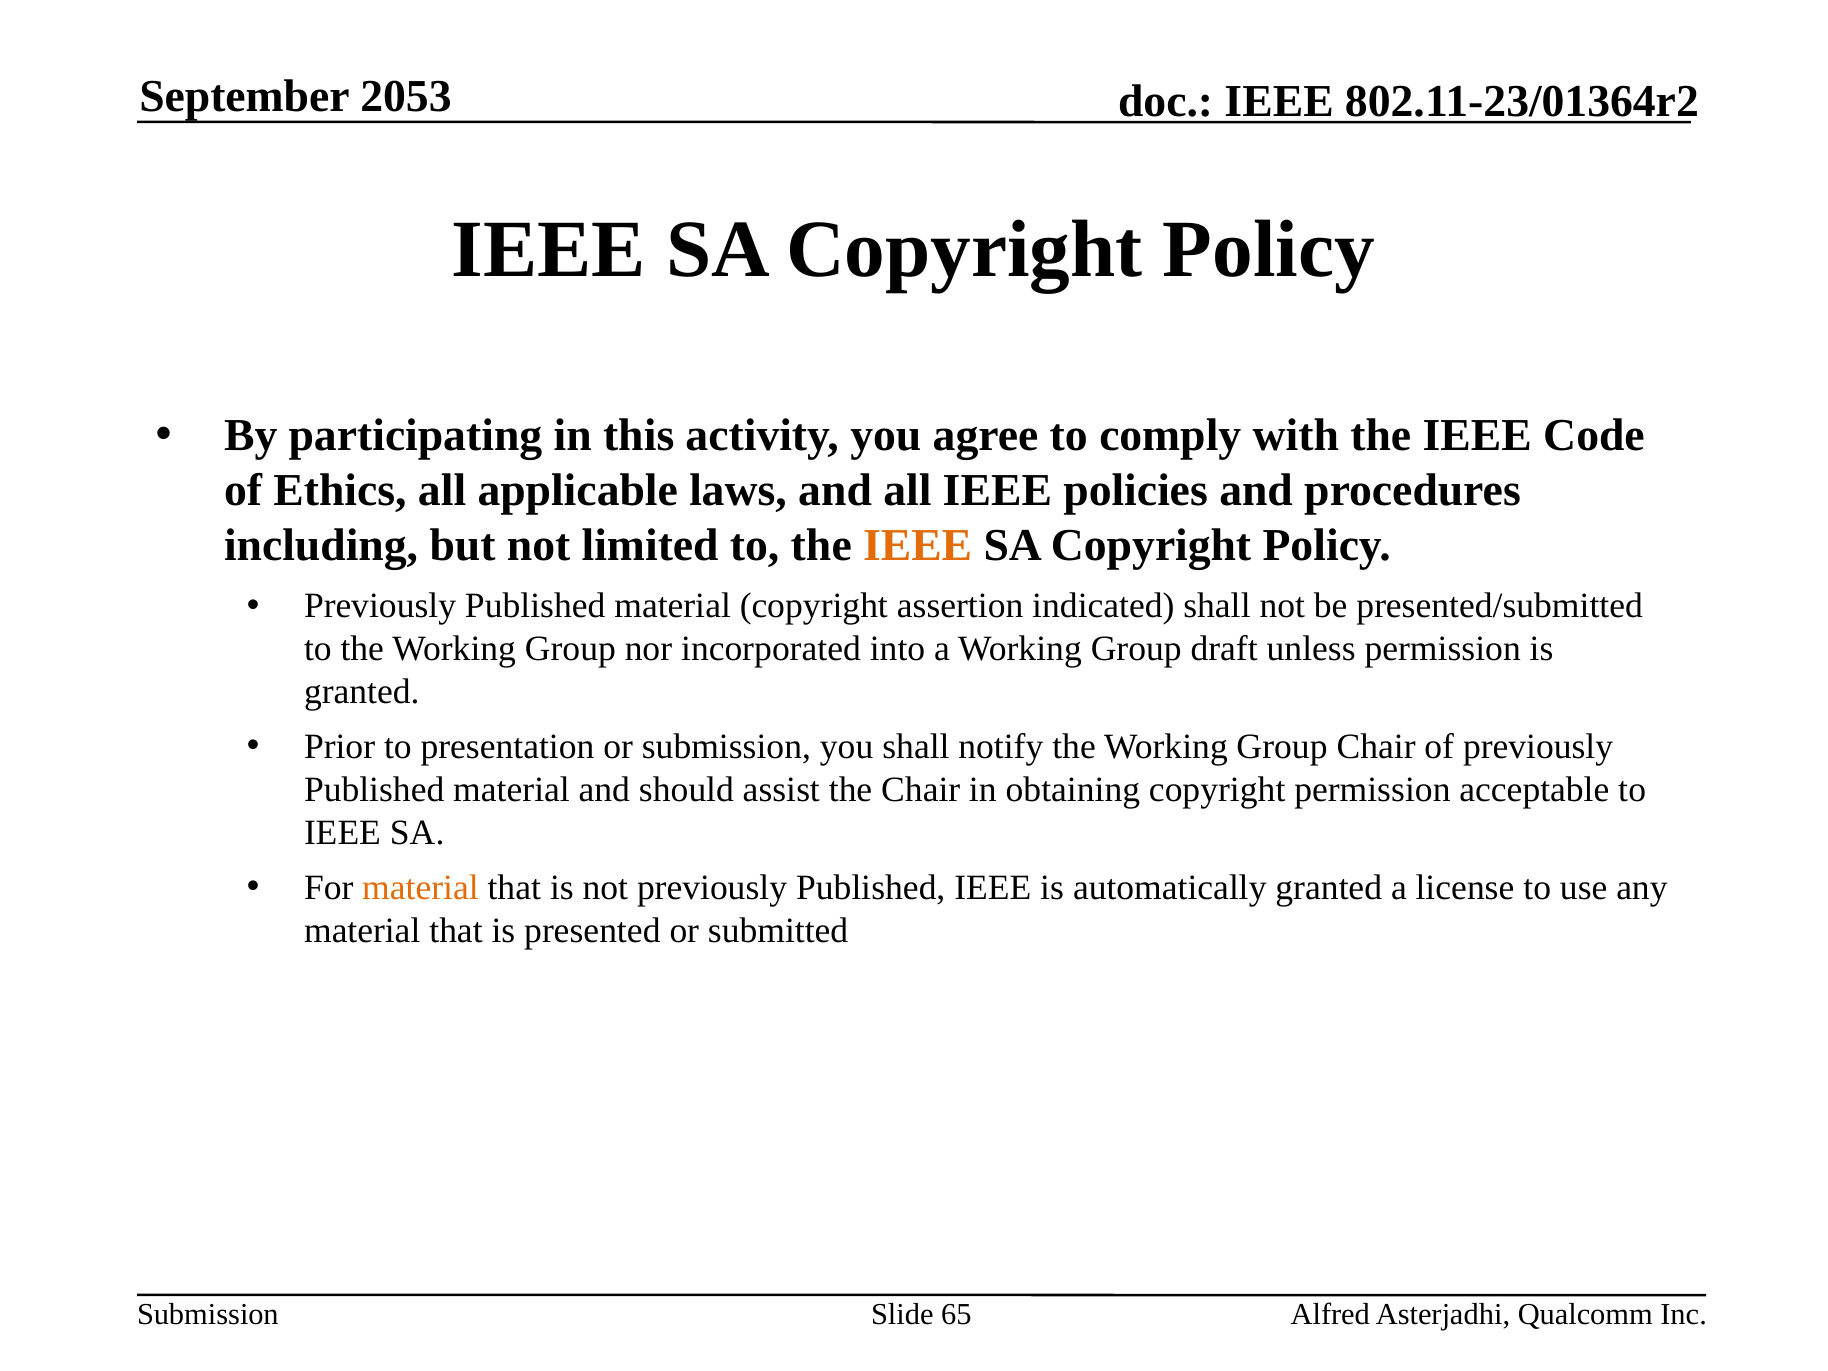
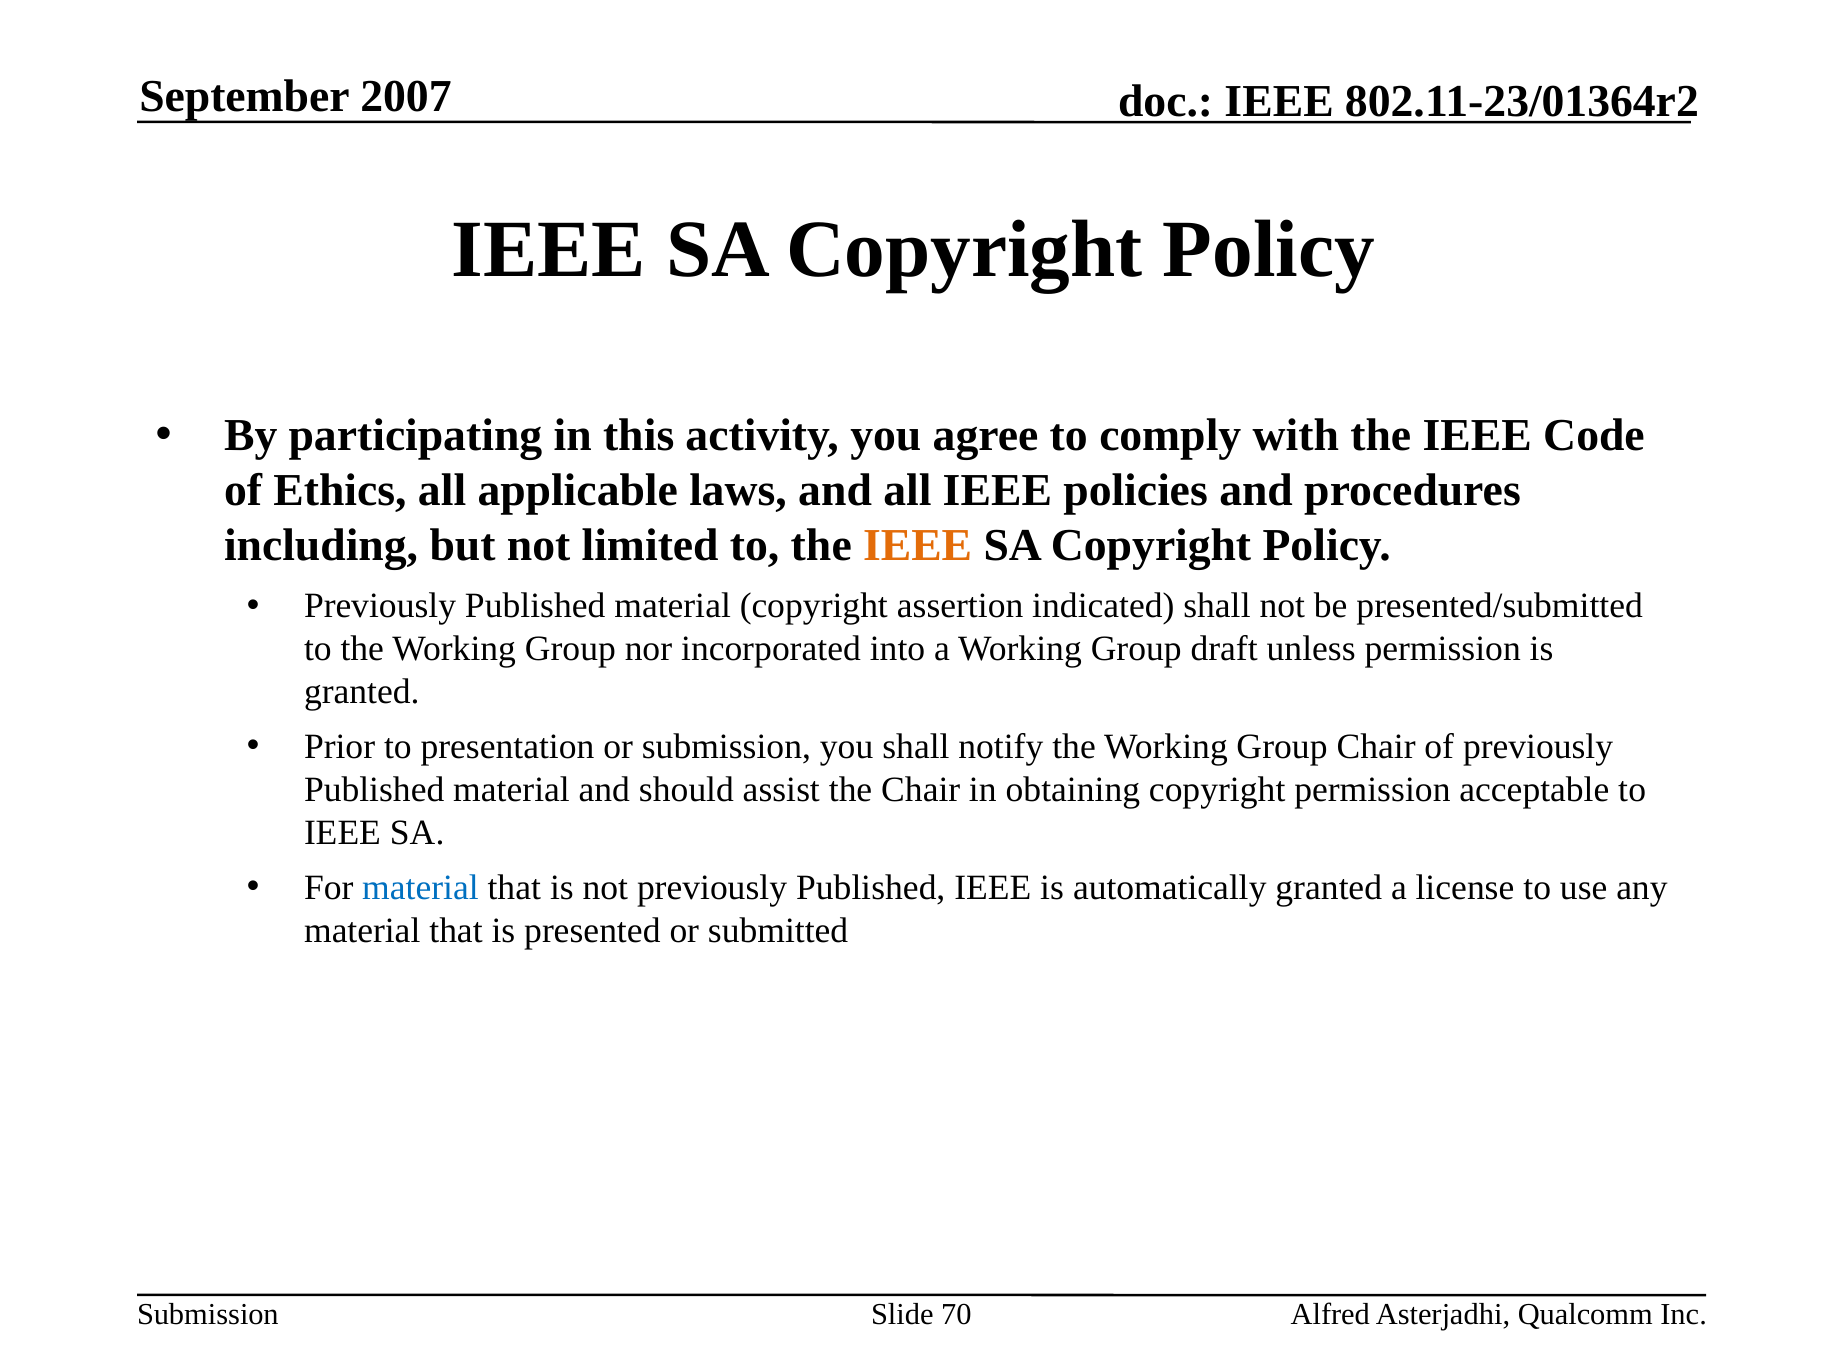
2053: 2053 -> 2007 (406, 97)
material colour: orange -> blue (420, 888)
65: 65 -> 70 (956, 1315)
